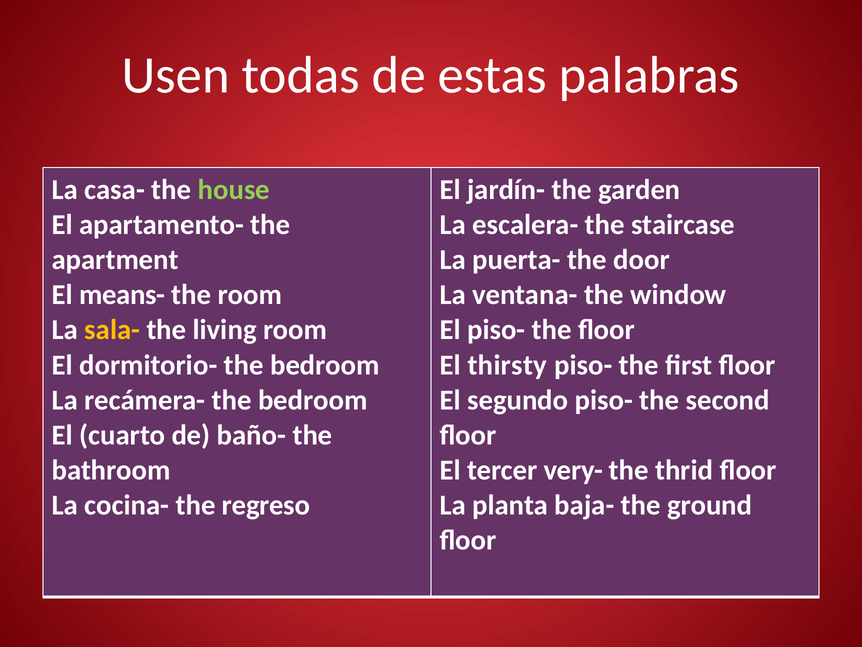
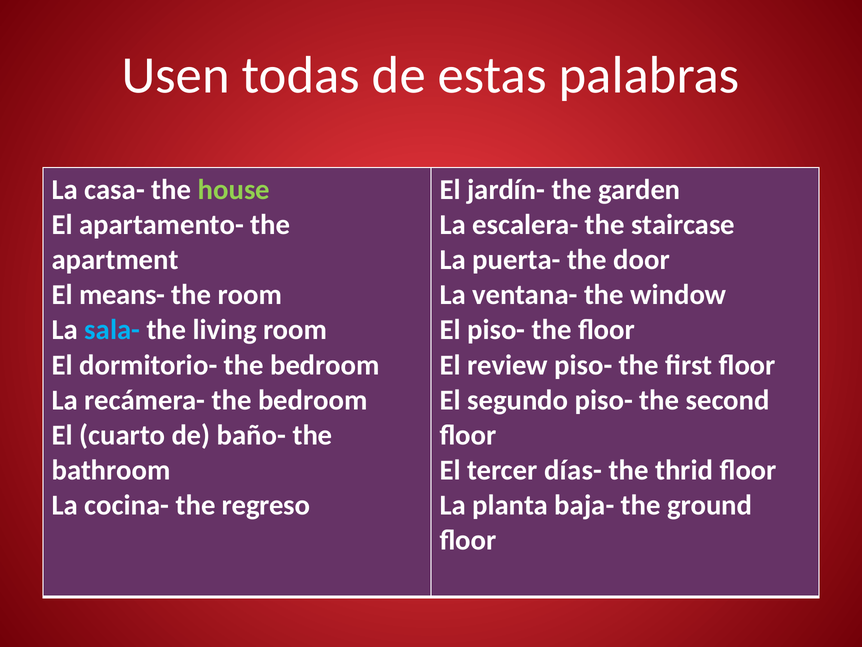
sala- colour: yellow -> light blue (112, 330)
thirsty: thirsty -> review (507, 365)
very-: very- -> días- (573, 470)
